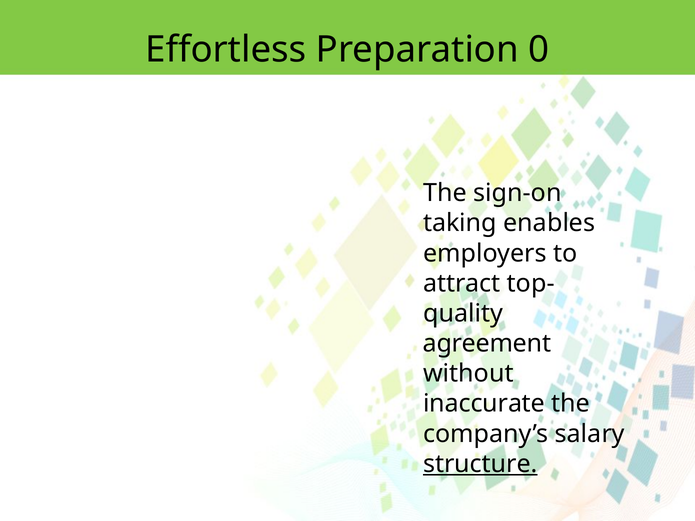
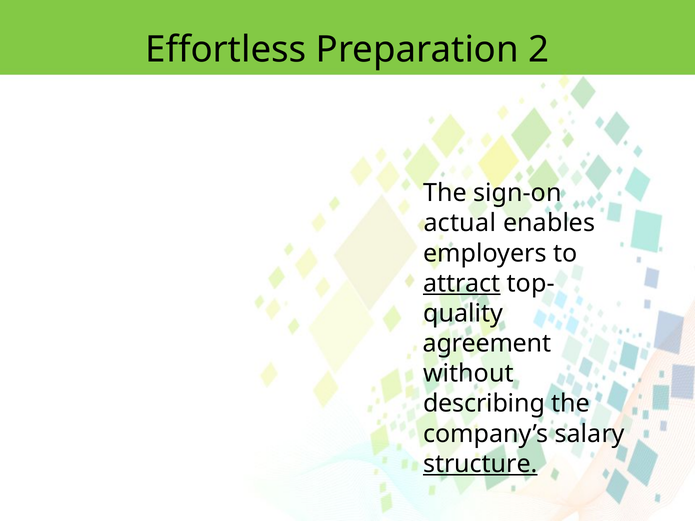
0: 0 -> 2 (539, 50)
taking: taking -> actual (460, 223)
attract underline: none -> present (462, 283)
inaccurate: inaccurate -> describing (484, 404)
